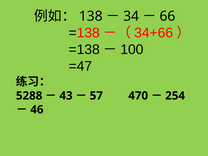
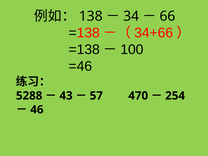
=47: =47 -> =46 (80, 66)
